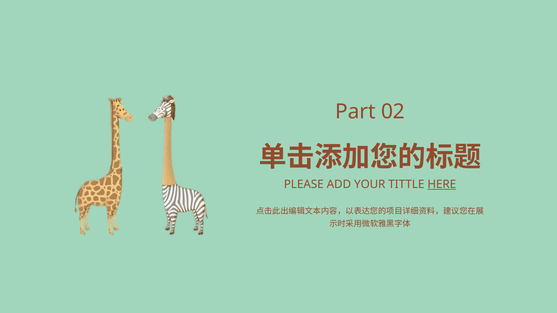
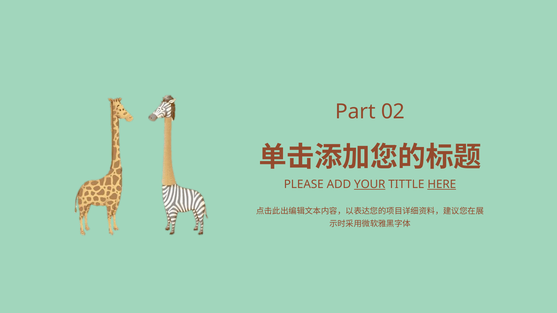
YOUR underline: none -> present (370, 184)
